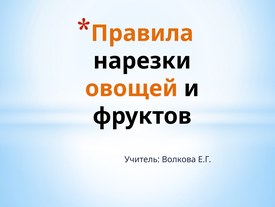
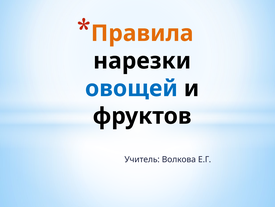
овощей colour: orange -> blue (131, 88)
